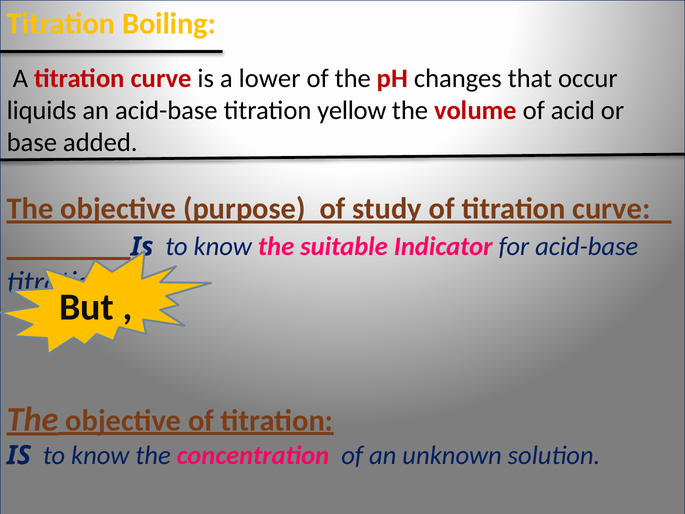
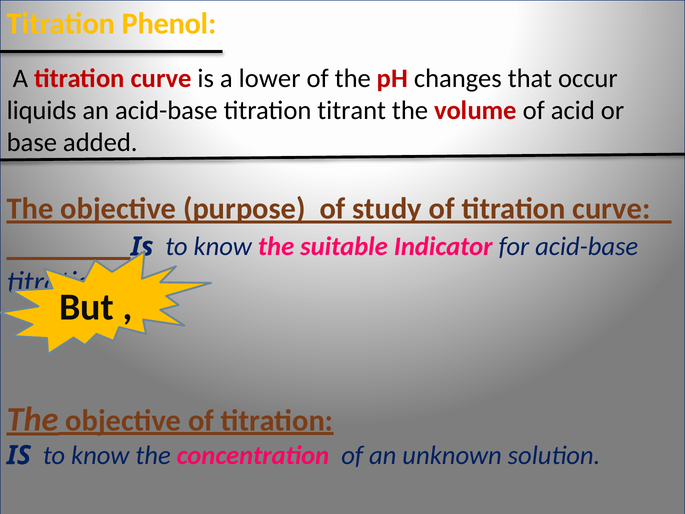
Boiling: Boiling -> Phenol (169, 24)
yellow: yellow -> titrant (352, 110)
